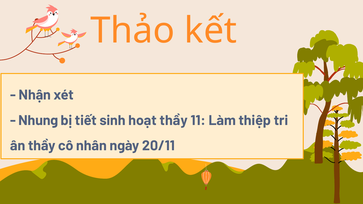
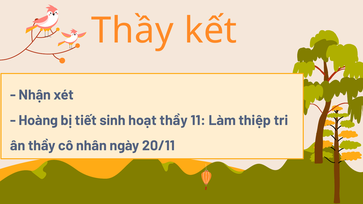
Thảo: Thảo -> Thầy (132, 31)
Nhung: Nhung -> Hoàng (38, 121)
